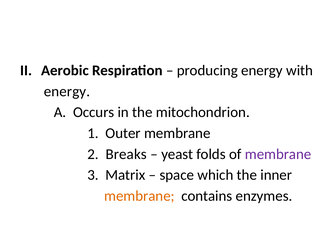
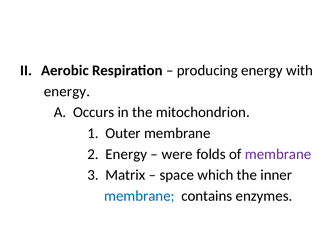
2 Breaks: Breaks -> Energy (126, 154)
yeast: yeast -> were (177, 154)
membrane colour: orange -> blue (139, 196)
